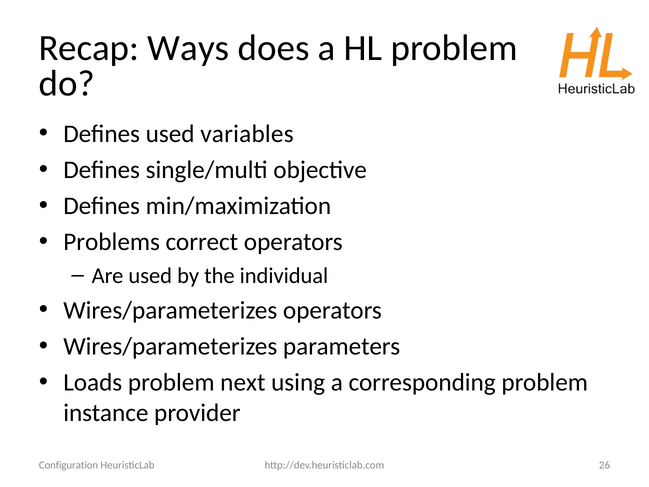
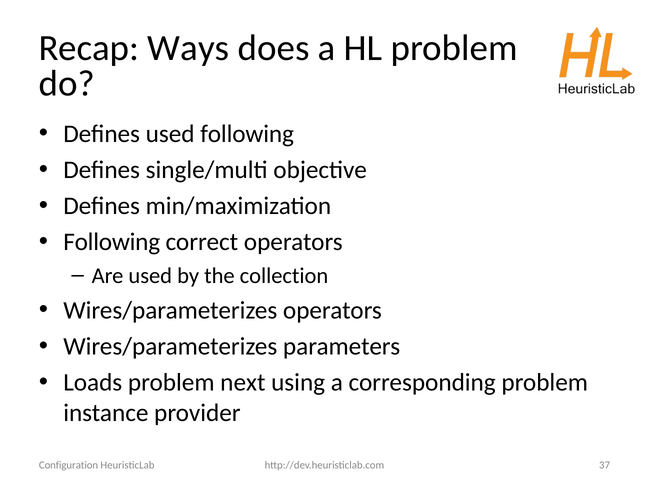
used variables: variables -> following (247, 134)
Problems: Problems -> Following (112, 242)
individual: individual -> collection (284, 276)
26: 26 -> 37 (605, 465)
